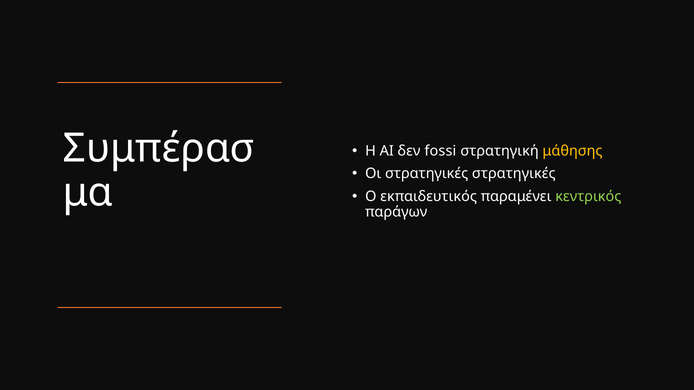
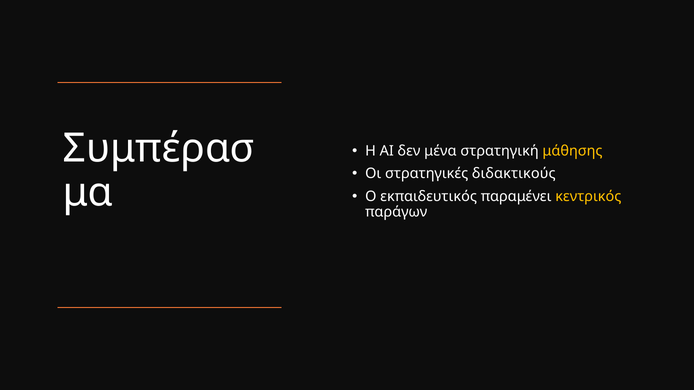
fossi: fossi -> μένα (440, 151)
στρατηγικές στρατηγικές: στρατηγικές -> διδακτικούς (514, 174)
κεντρικός colour: light green -> yellow (588, 197)
